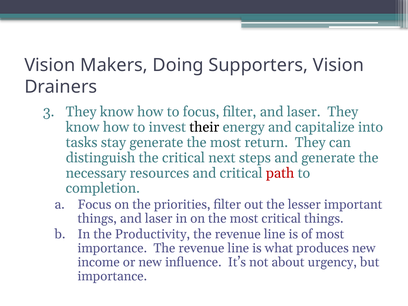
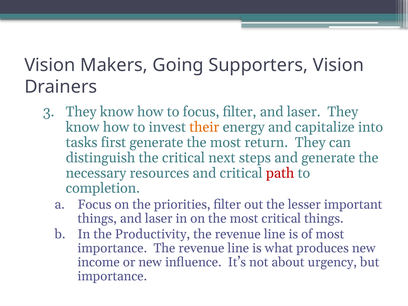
Doing: Doing -> Going (178, 65)
their colour: black -> orange (204, 127)
stay: stay -> first (113, 142)
